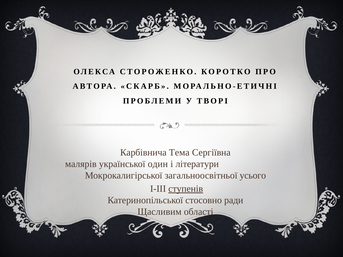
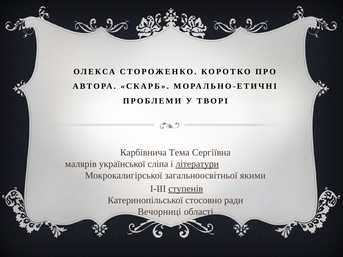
один: один -> сліпа (158, 164)
літератури underline: none -> present (197, 164)
усього: усього -> якими (253, 176)
Щасливим: Щасливим -> Вечорниці (159, 212)
